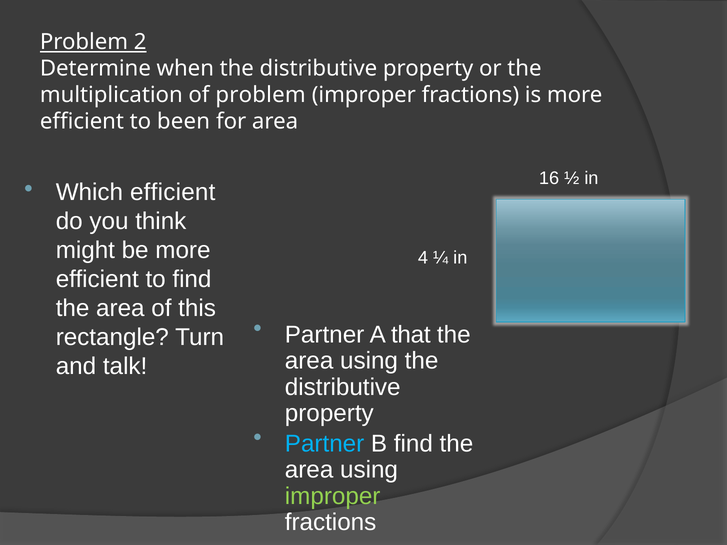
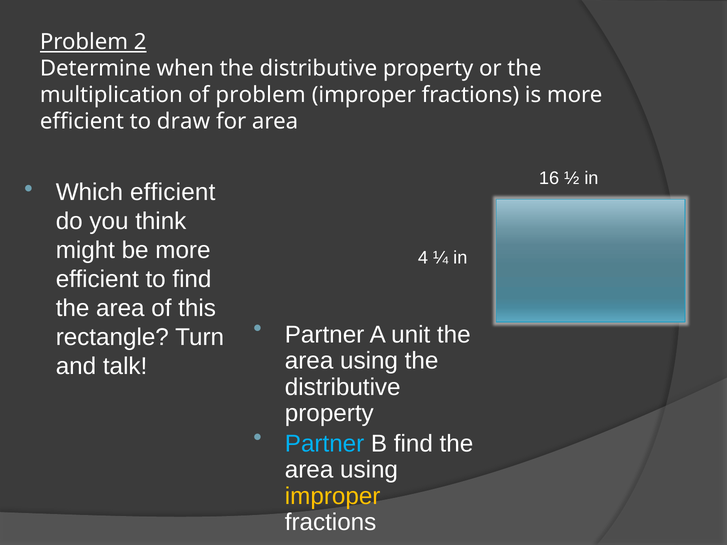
been: been -> draw (184, 122)
that: that -> unit (411, 335)
improper colour: light green -> yellow (333, 496)
